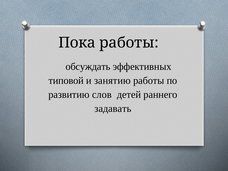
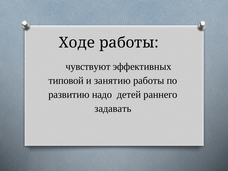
Пока: Пока -> Ходе (77, 43)
обсуждать: обсуждать -> чувствуют (88, 67)
слов: слов -> надо (102, 95)
